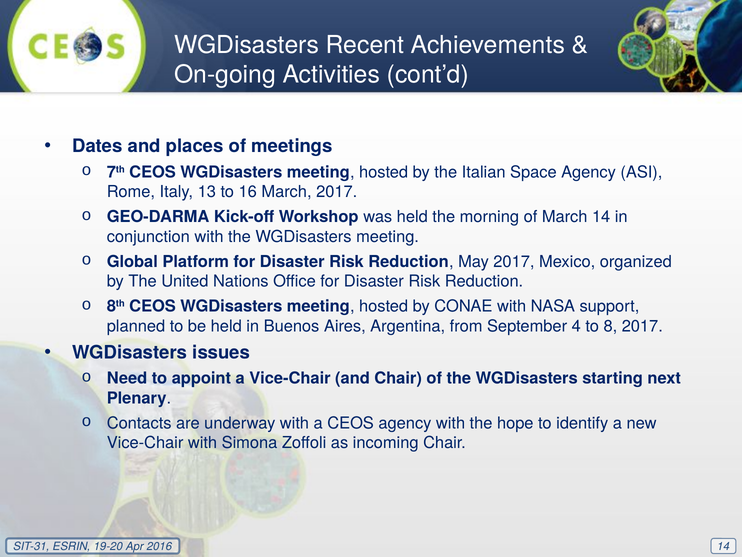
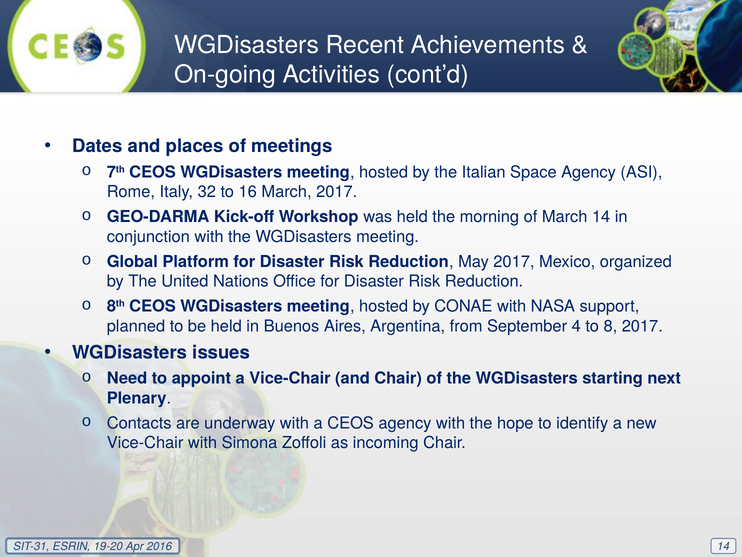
13: 13 -> 32 (207, 192)
